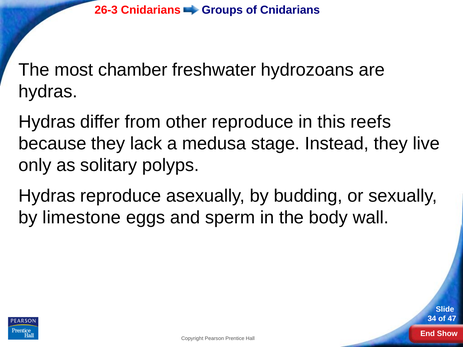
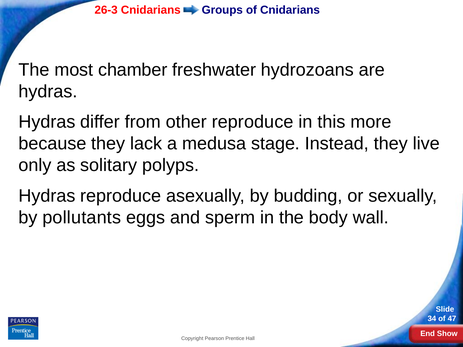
reefs: reefs -> more (371, 122)
limestone: limestone -> pollutants (82, 218)
